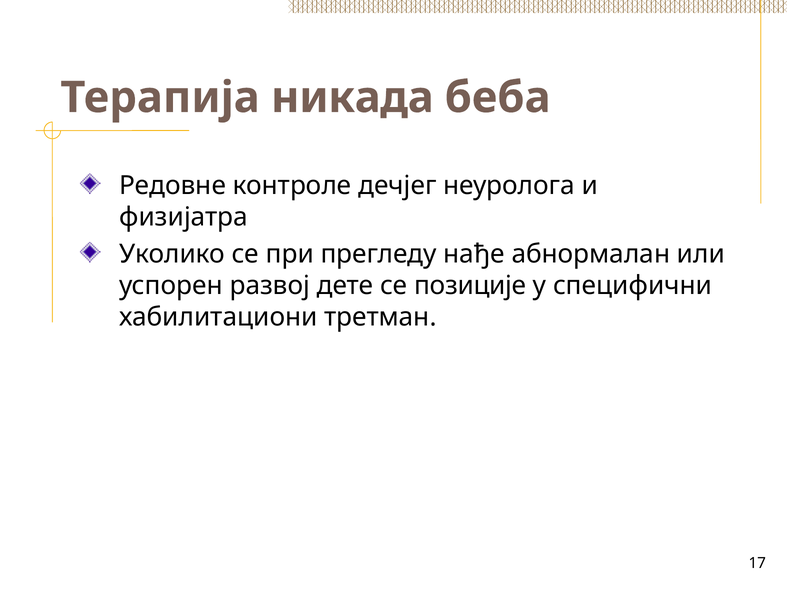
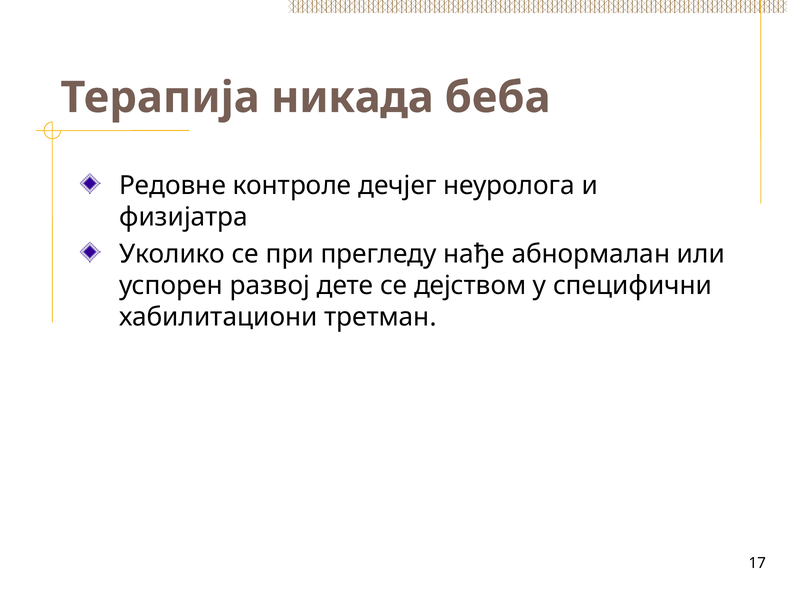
позиције: позиције -> дејством (470, 285)
